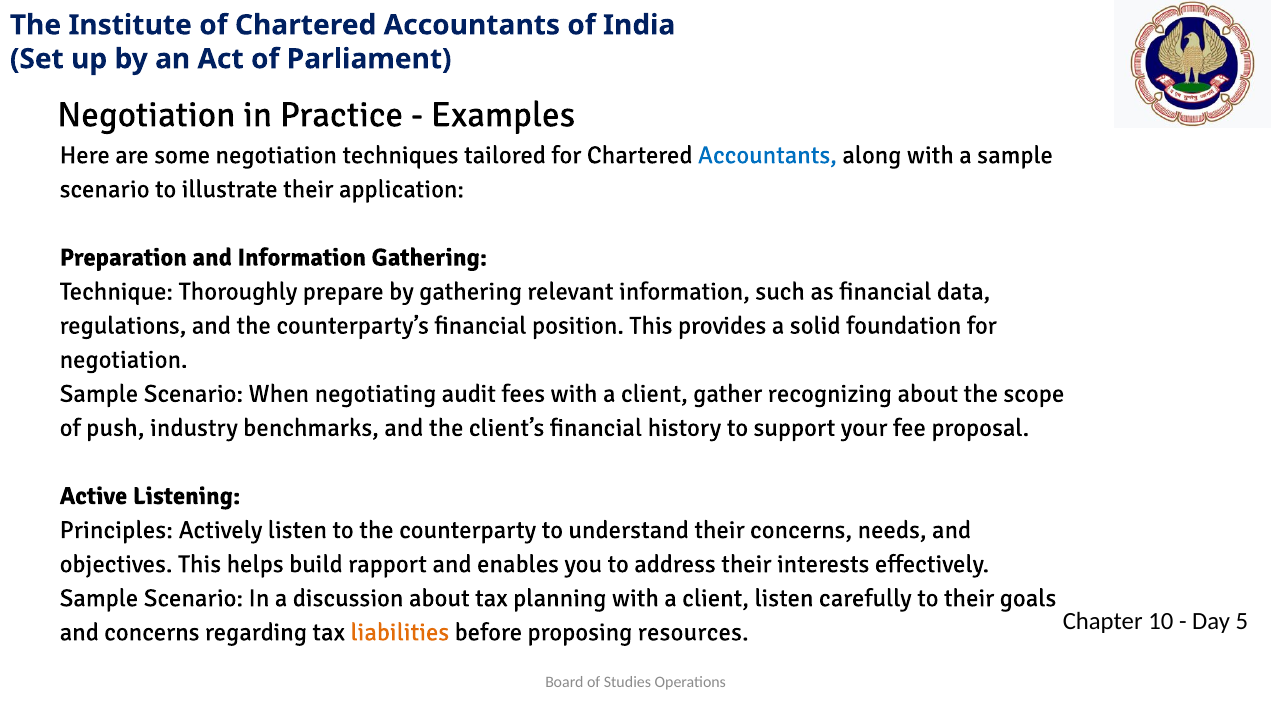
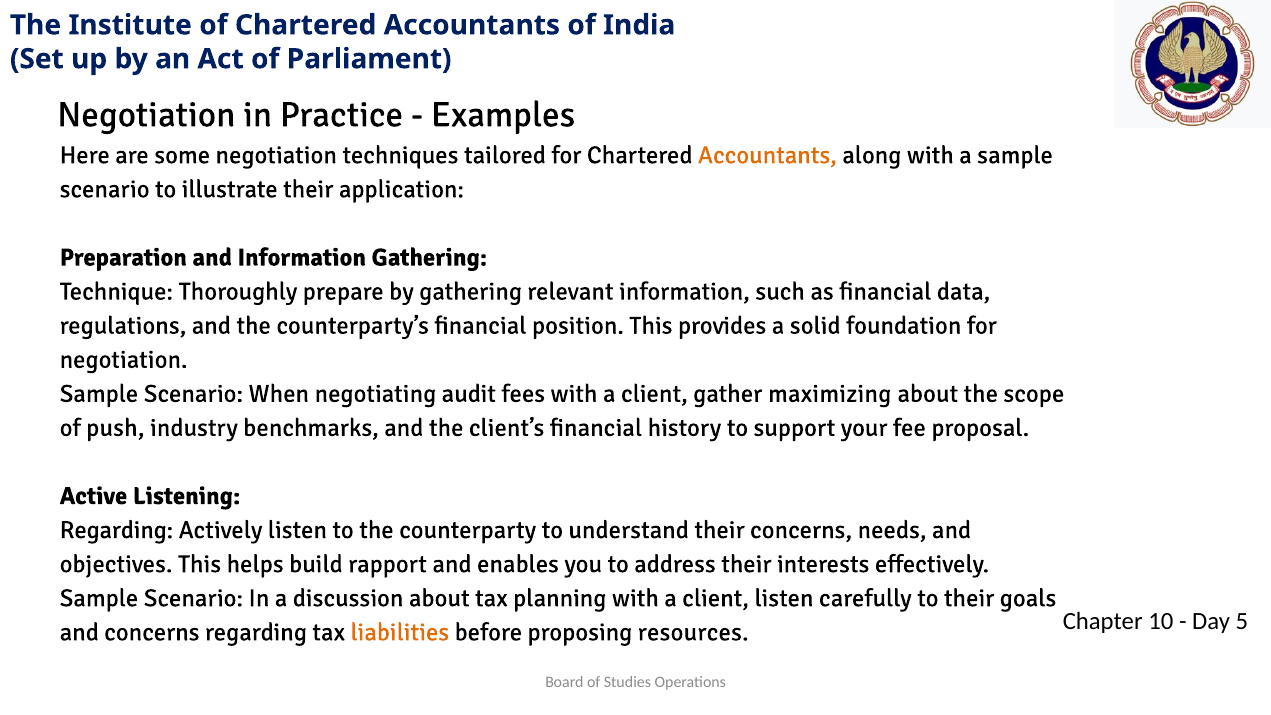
Accountants colour: blue -> orange (767, 155)
recognizing: recognizing -> maximizing (830, 394)
Principles: Principles -> Regarding (116, 530)
